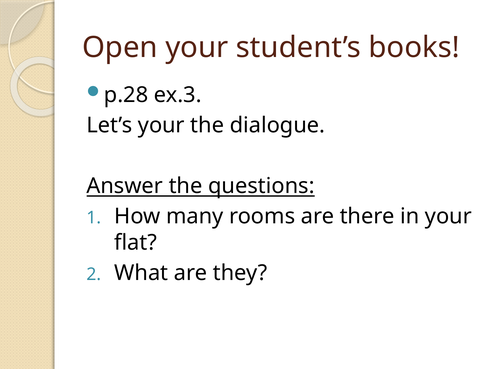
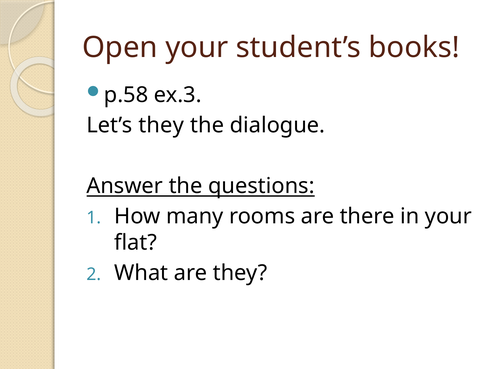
p.28: p.28 -> p.58 (126, 95)
Let’s your: your -> they (161, 125)
